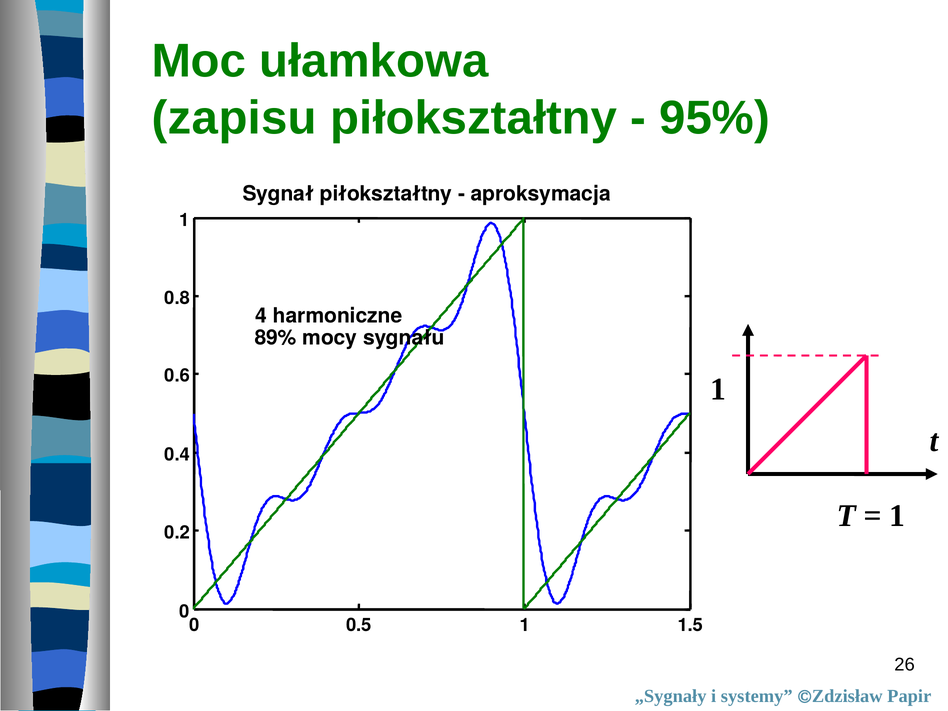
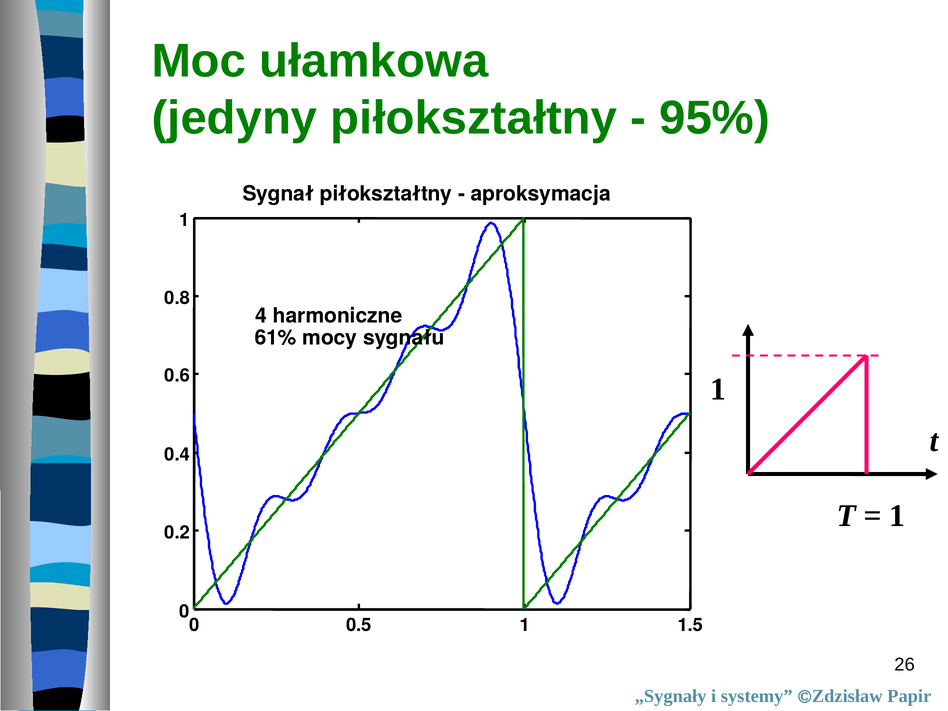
zapisu: zapisu -> jedyny (234, 118)
89%: 89% -> 61% (276, 338)
